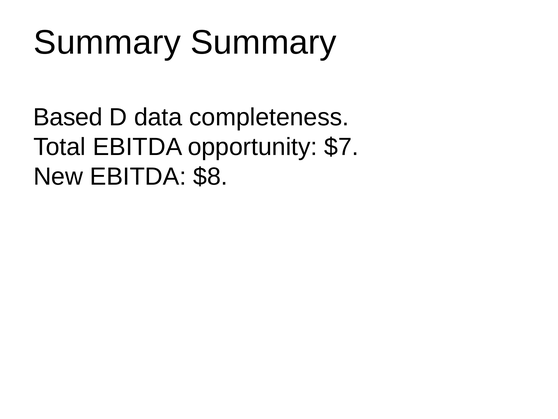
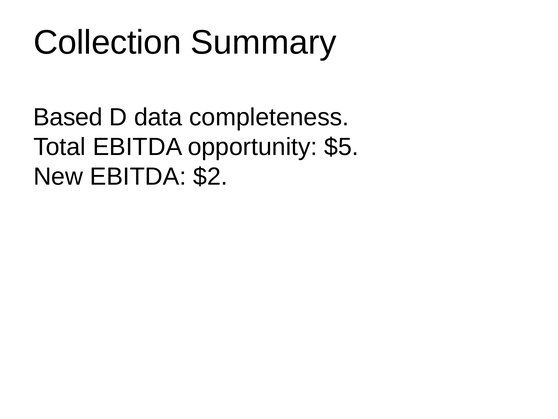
Summary: Summary -> Collection (107, 42)
$7: $7 -> $5 (341, 147)
$8: $8 -> $2 (211, 177)
